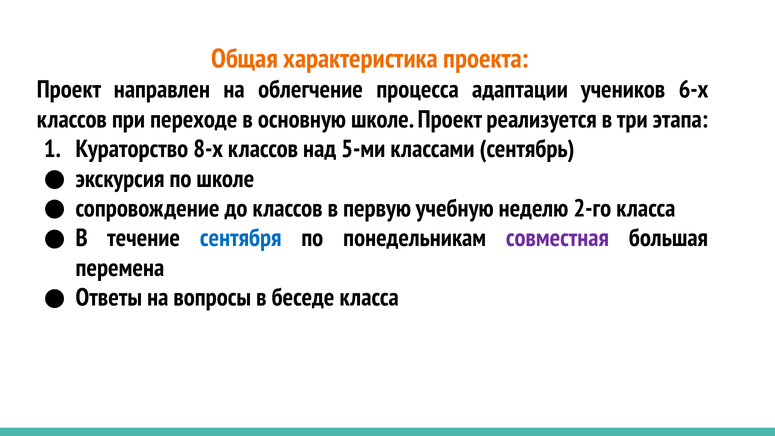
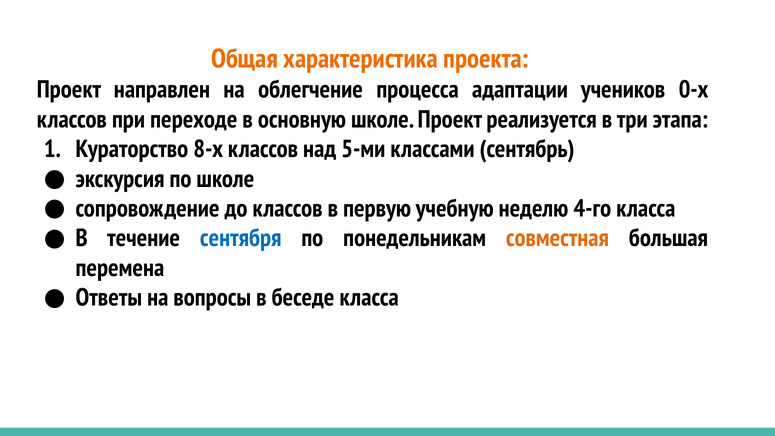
6-х: 6-х -> 0-х (694, 90)
2-го: 2-го -> 4-го (592, 209)
совместная colour: purple -> orange (557, 238)
